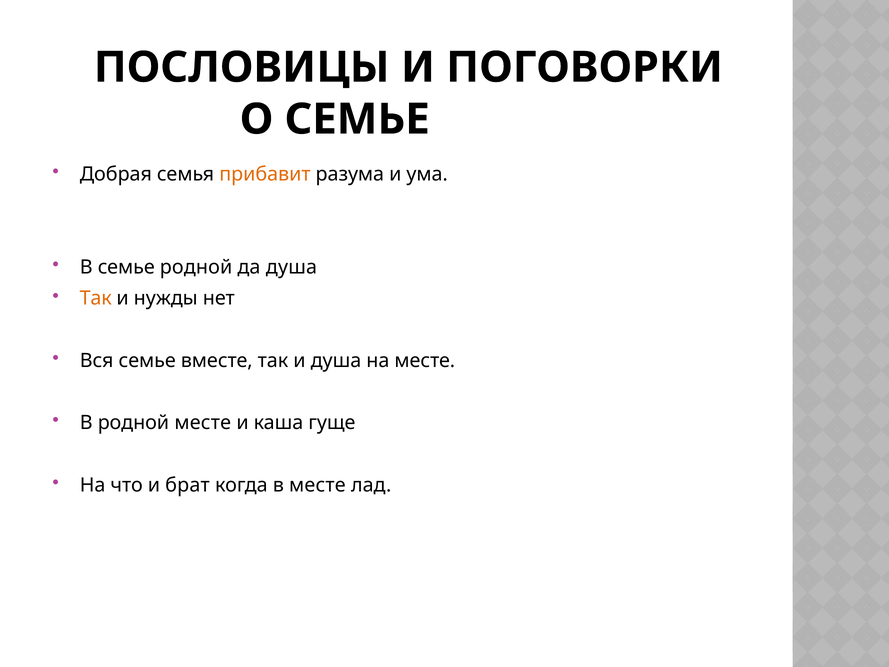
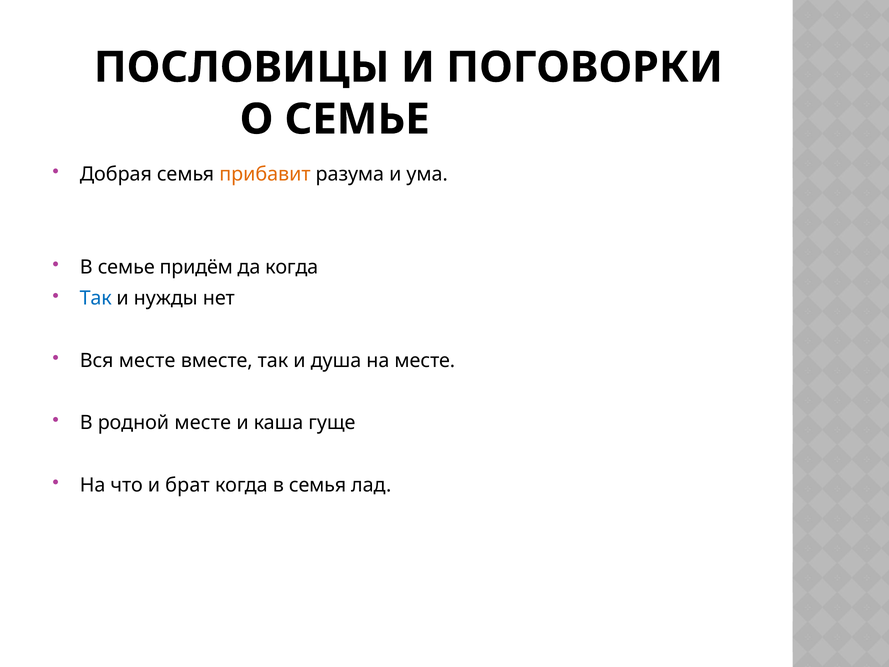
семье родной: родной -> придём (196, 267)
да душа: душа -> когда (292, 267)
Так colour: orange -> blue (96, 298)
Вся семье: семье -> месте (147, 361)
в месте: месте -> семья (318, 485)
